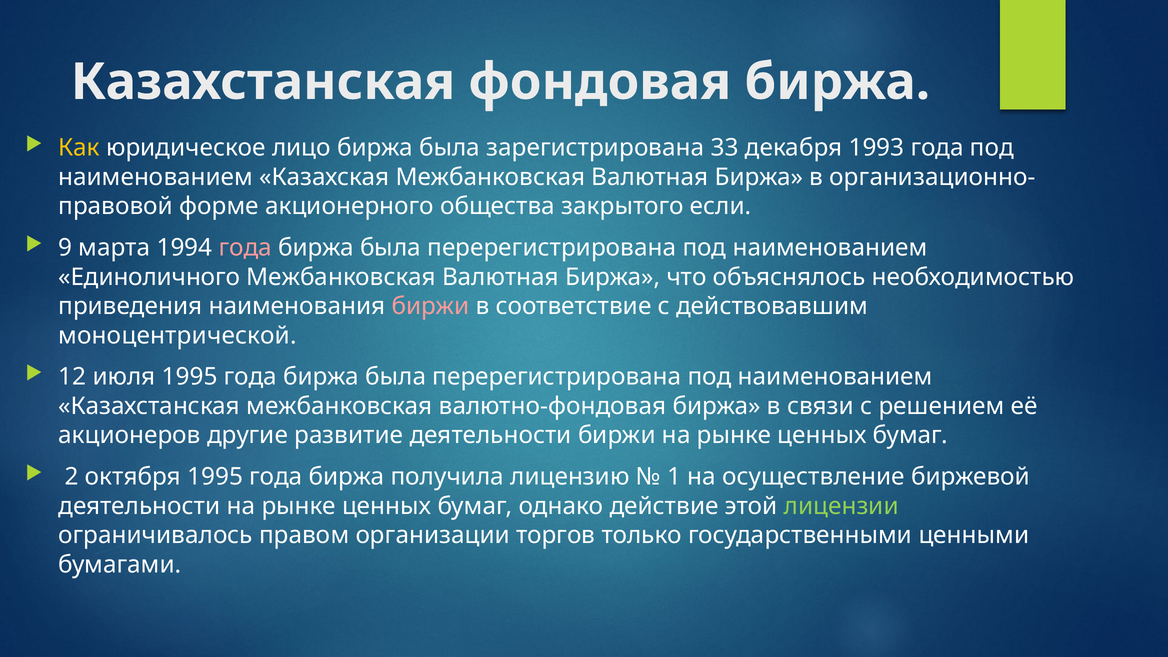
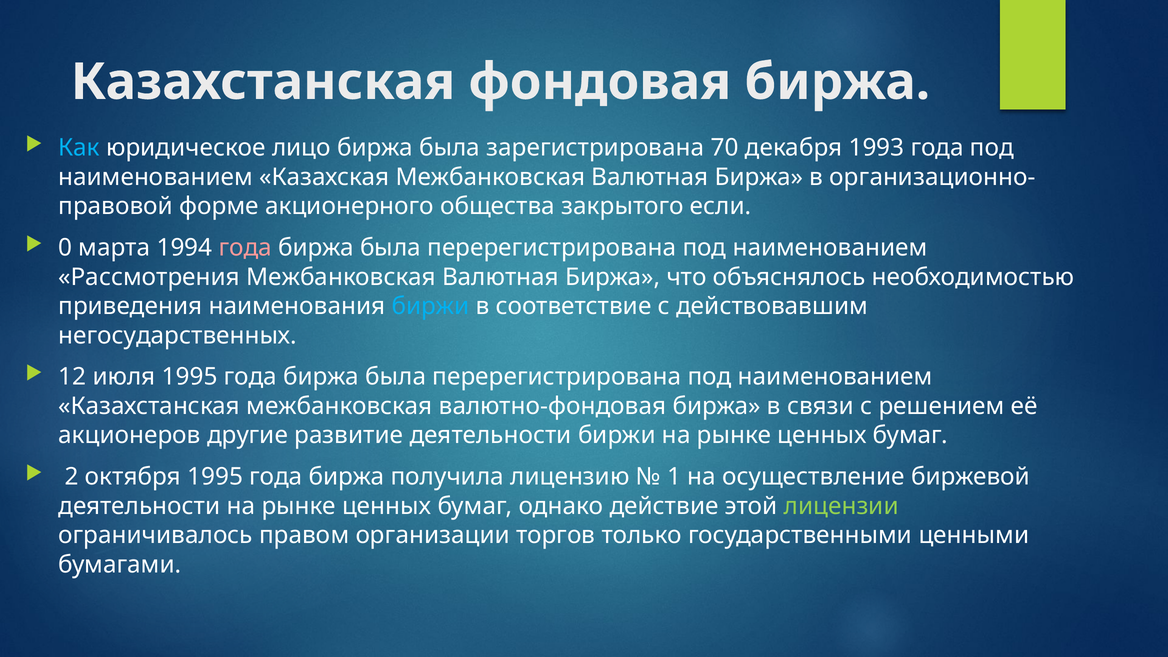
Как colour: yellow -> light blue (79, 148)
33: 33 -> 70 (725, 148)
9: 9 -> 0 (65, 248)
Единоличного: Единоличного -> Рассмотрения (149, 277)
биржи colour: pink -> light blue (431, 306)
моноцентрической: моноцентрической -> негосударственных (178, 336)
